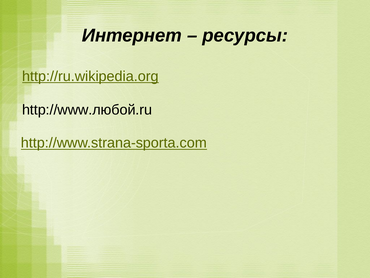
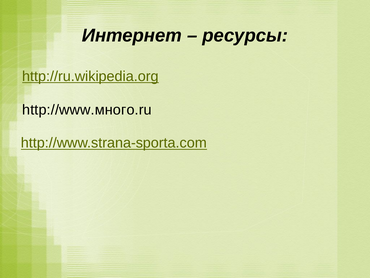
http://www.любой.ru: http://www.любой.ru -> http://www.много.ru (87, 110)
